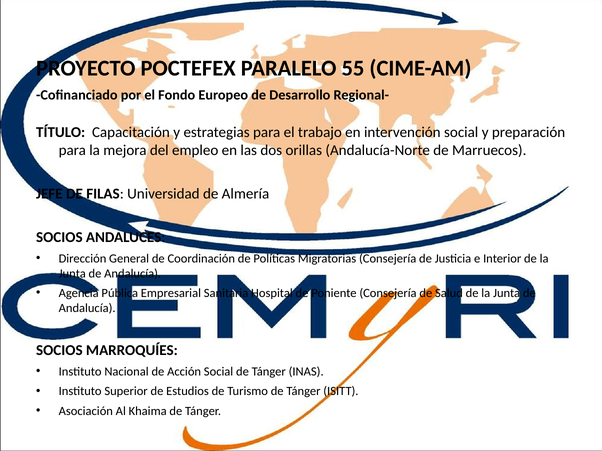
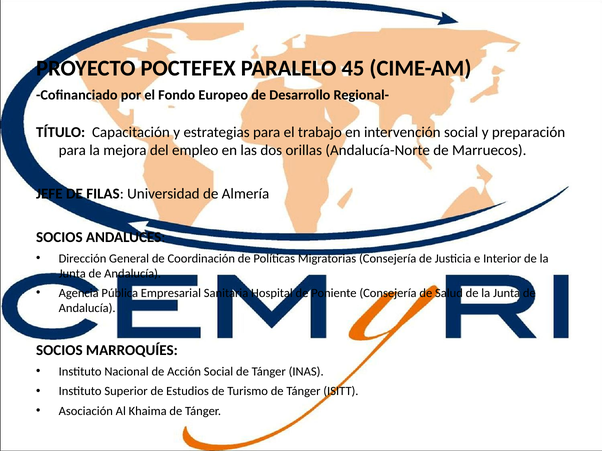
55: 55 -> 45 (353, 69)
